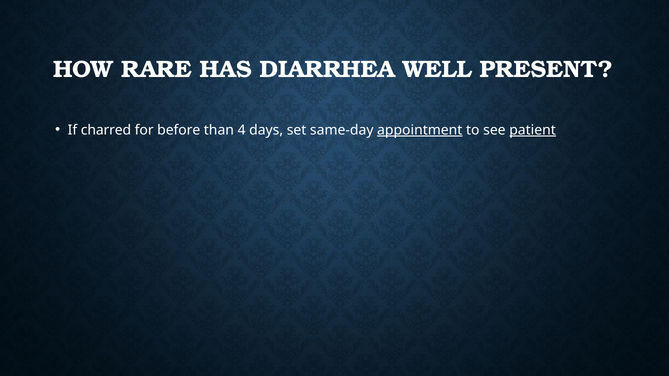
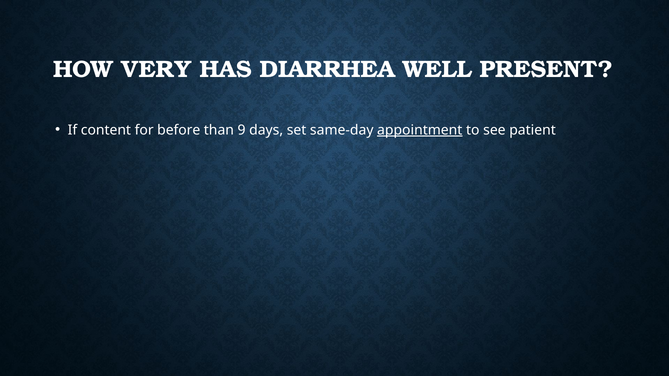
RARE: RARE -> VERY (156, 70)
charred: charred -> content (106, 130)
4: 4 -> 9 (242, 130)
patient underline: present -> none (533, 130)
